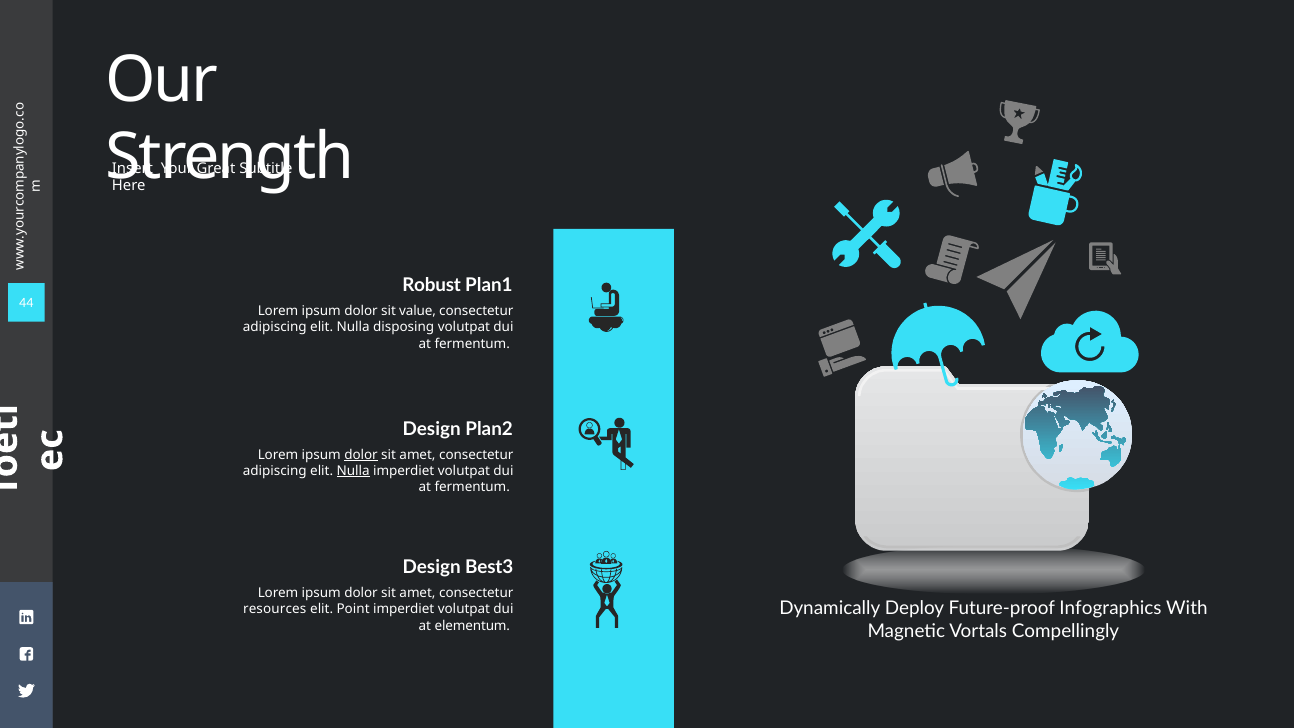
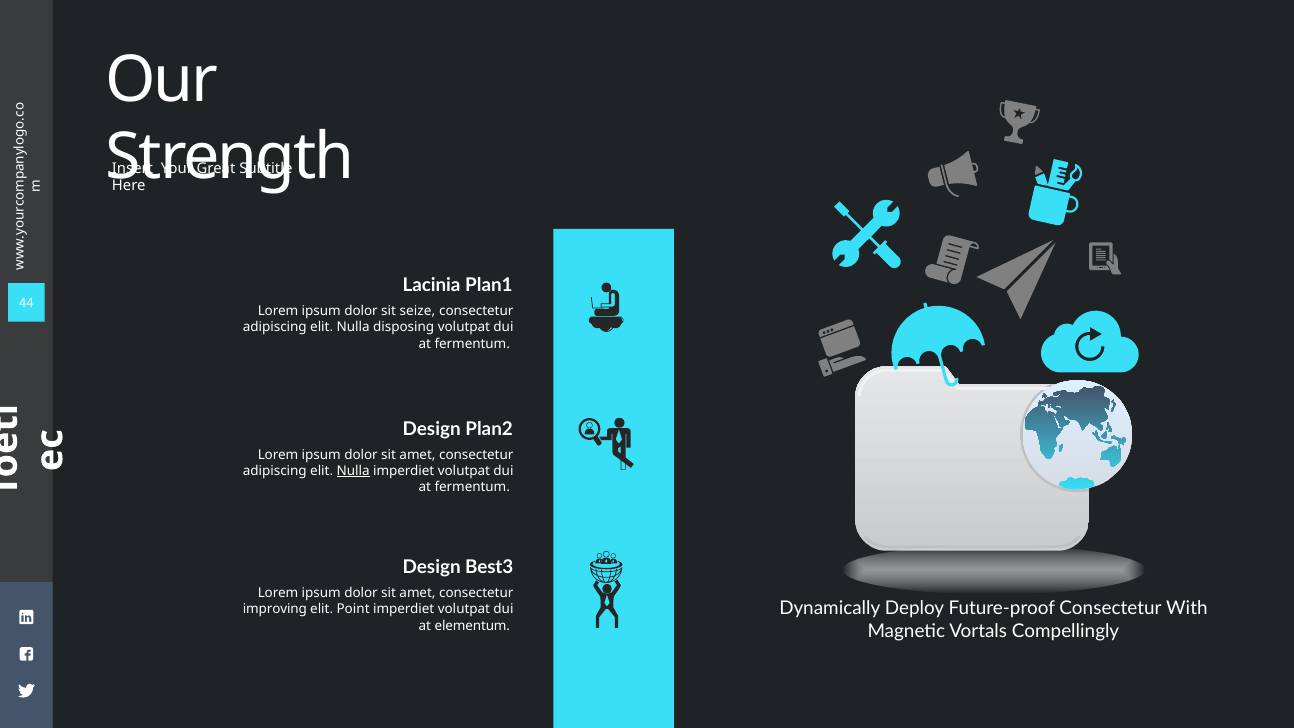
Robust: Robust -> Lacinia (432, 285)
value: value -> seize (417, 311)
dolor underline: present -> none (361, 455)
Future-proof Infographics: Infographics -> Consectetur (1110, 608)
resources: resources -> improving (275, 609)
